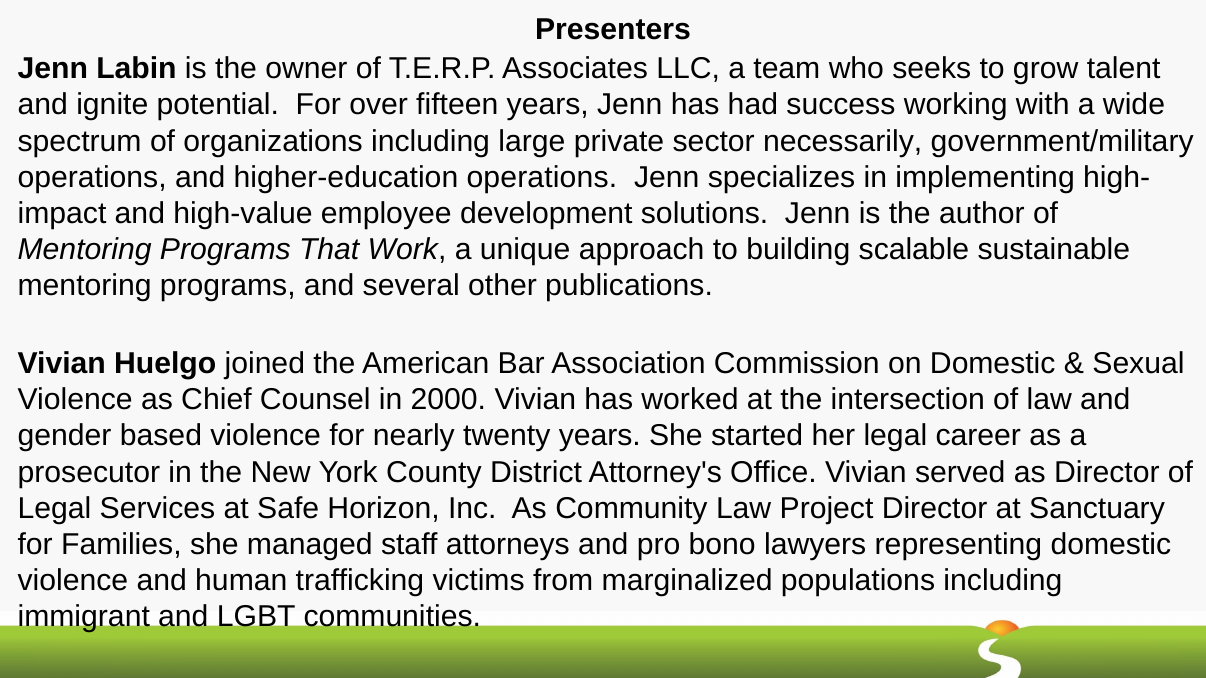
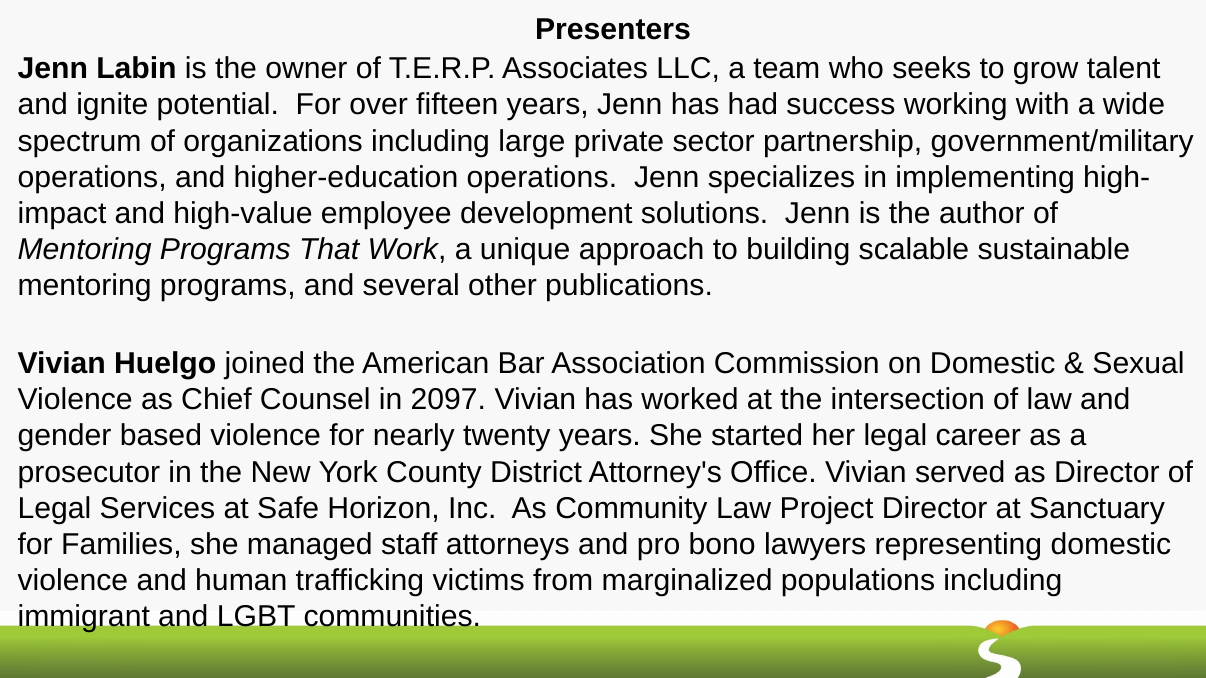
necessarily: necessarily -> partnership (843, 141)
2000: 2000 -> 2097 (448, 400)
